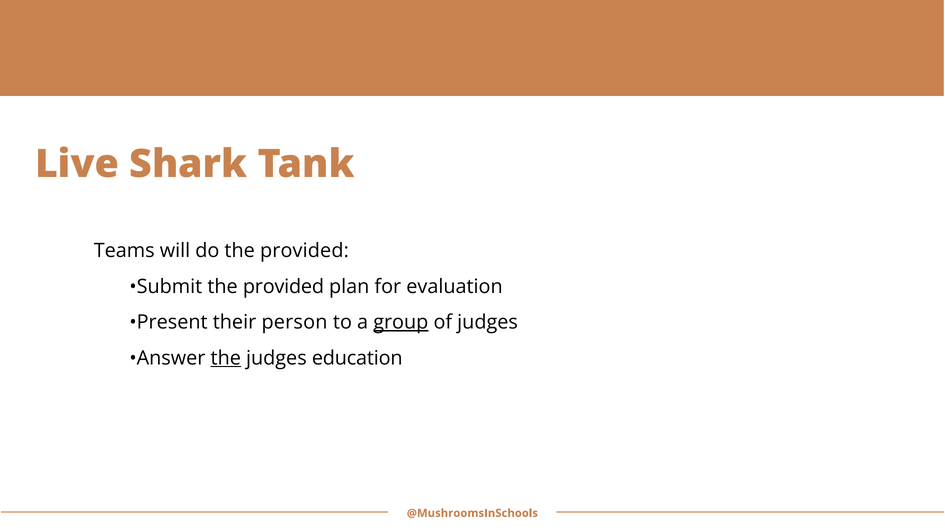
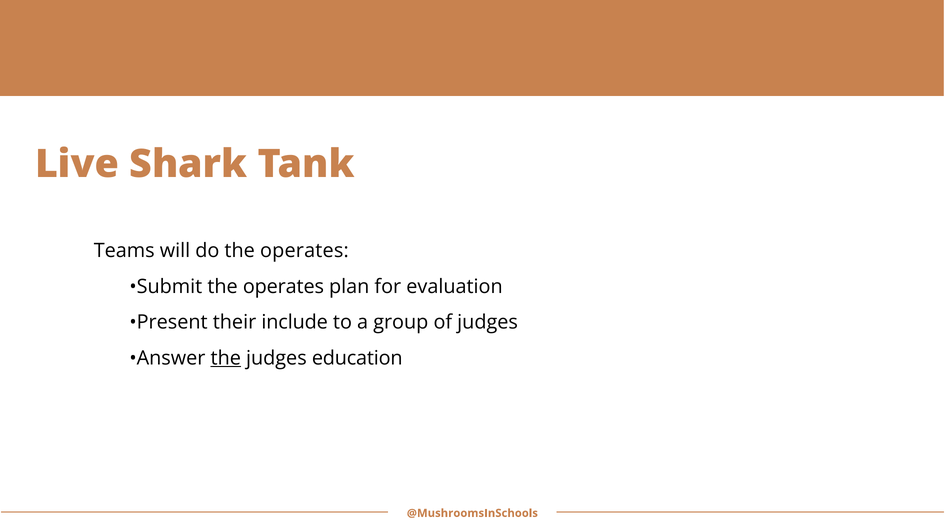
do the provided: provided -> operates (304, 251)
Submit the provided: provided -> operates (283, 287)
person: person -> include (295, 323)
group underline: present -> none (401, 323)
